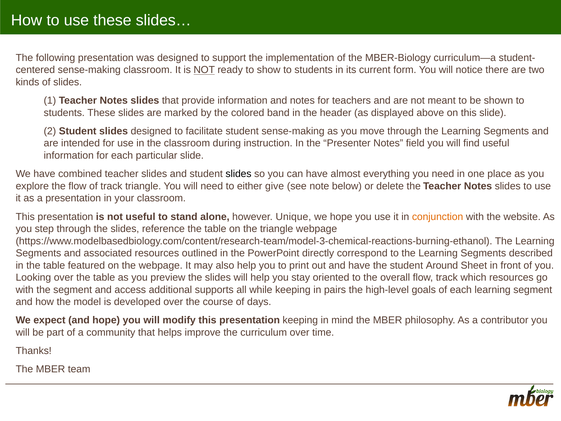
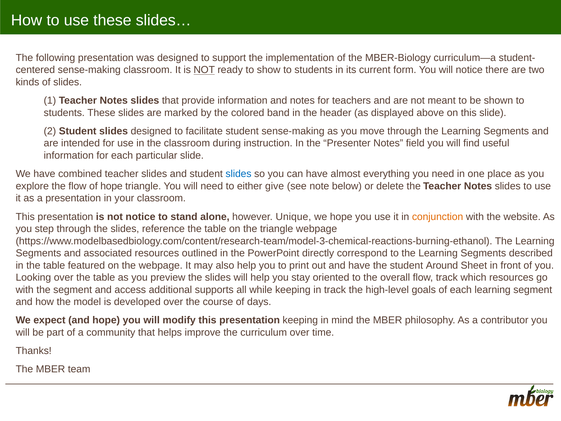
slides colour: black -> blue (238, 174)
of track: track -> hope (111, 186)
not useful: useful -> notice (140, 217)
in pairs: pairs -> track (335, 290)
